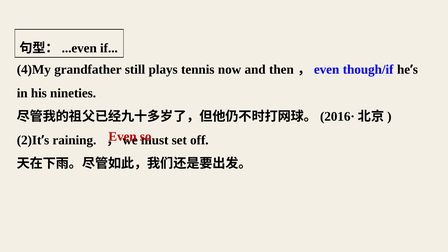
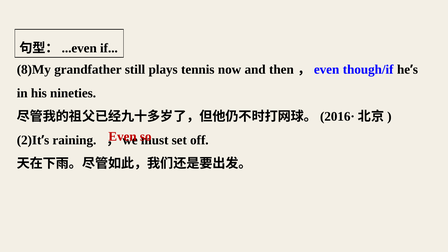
4)My: 4)My -> 8)My (34, 70)
